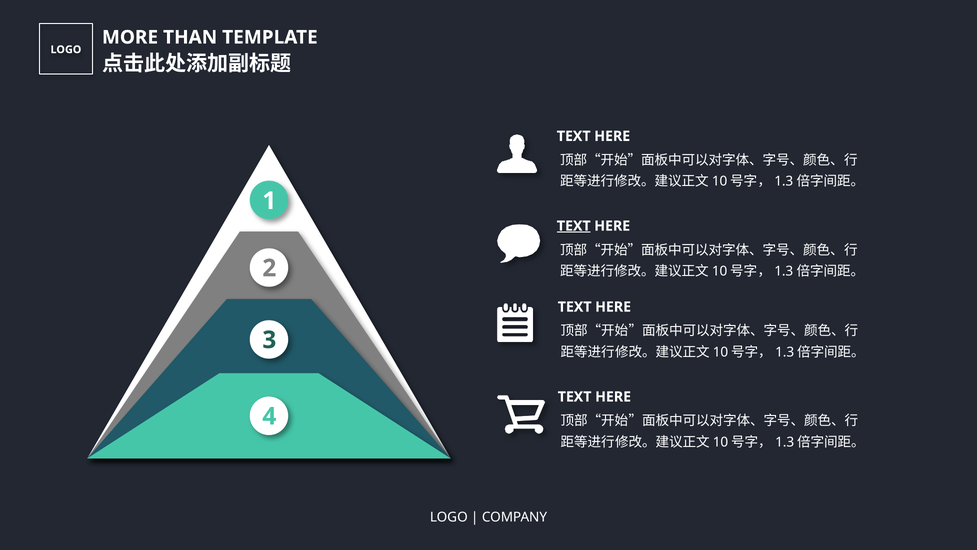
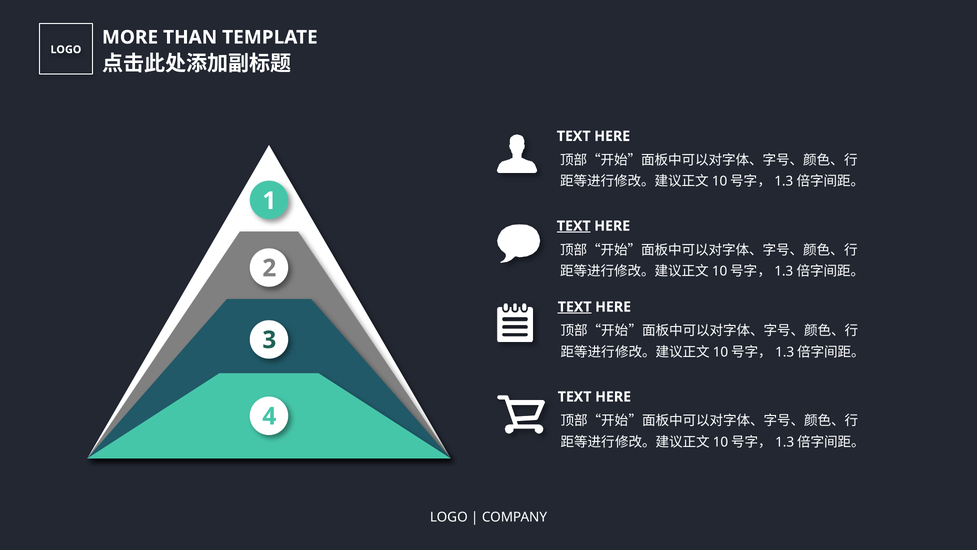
TEXT underline: none -> present (575, 307)
